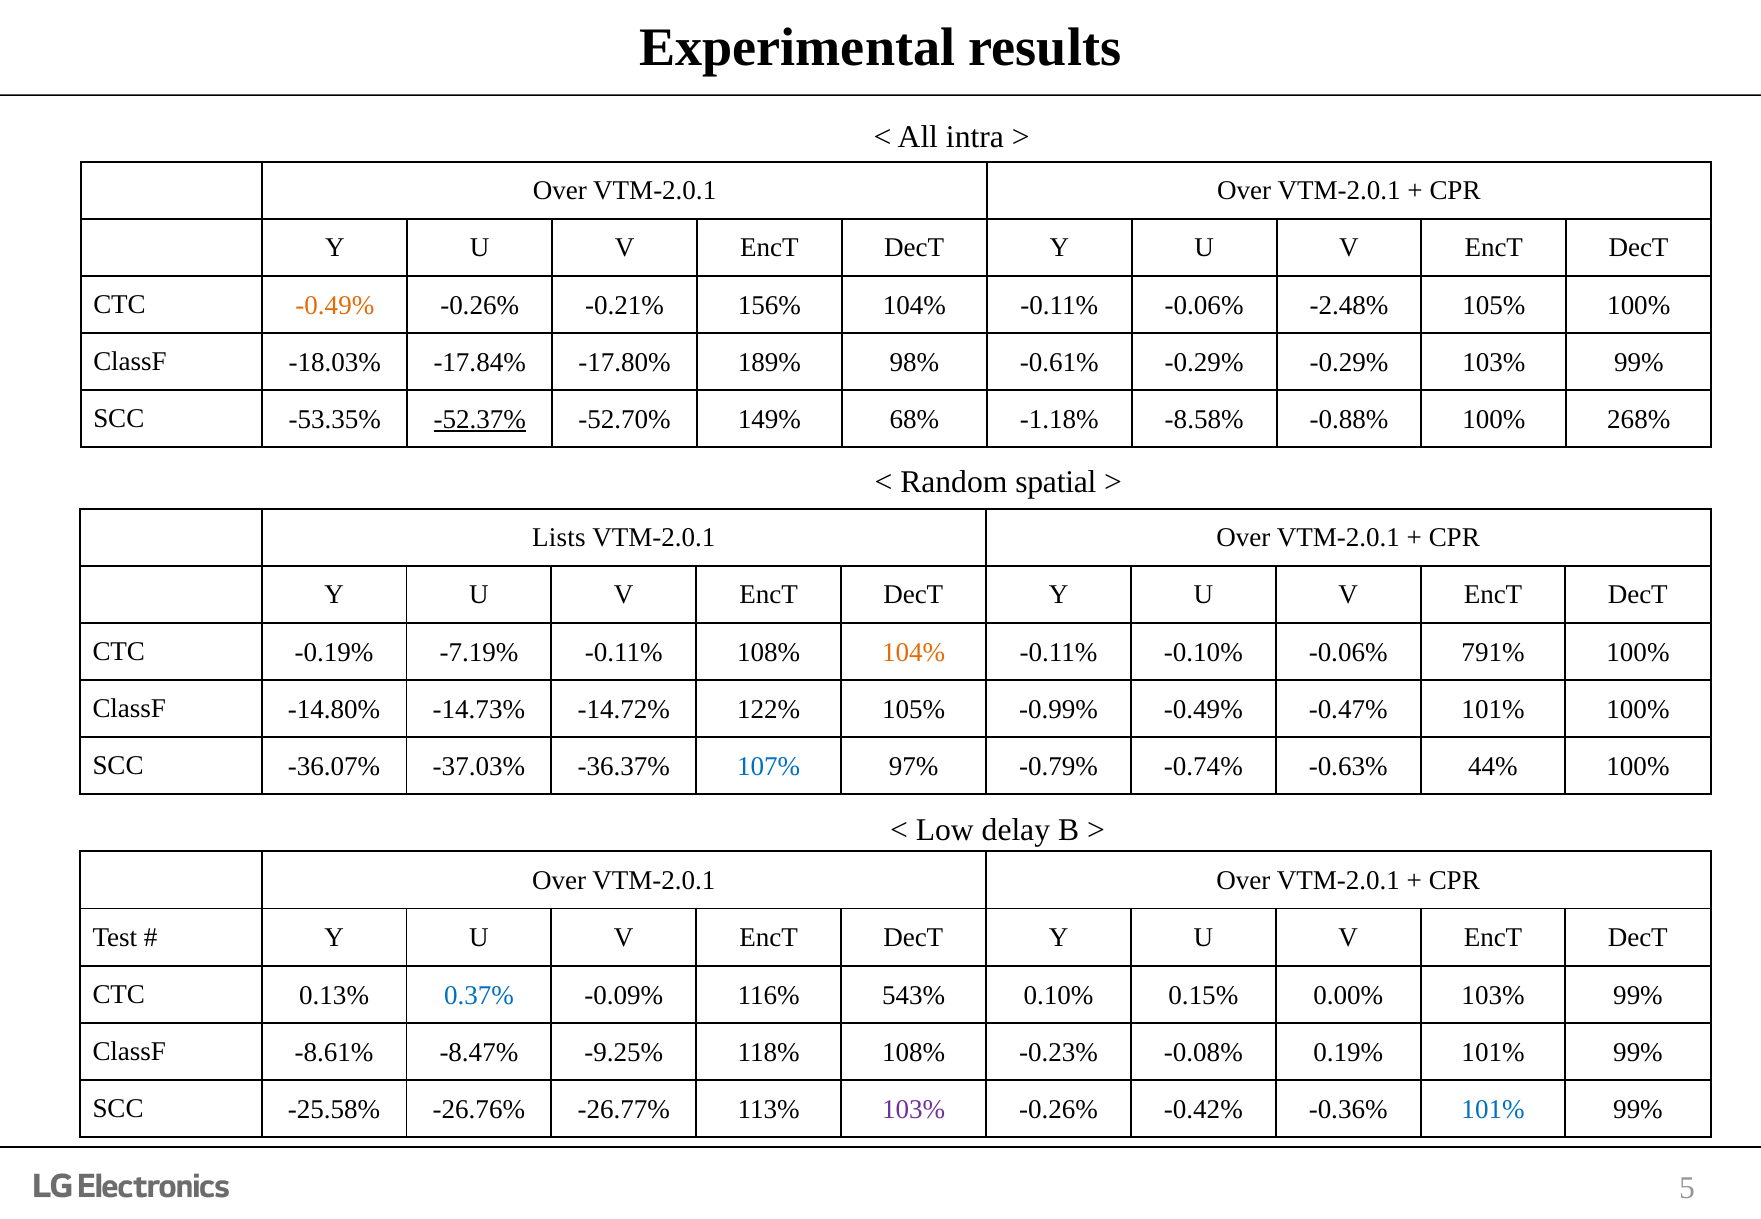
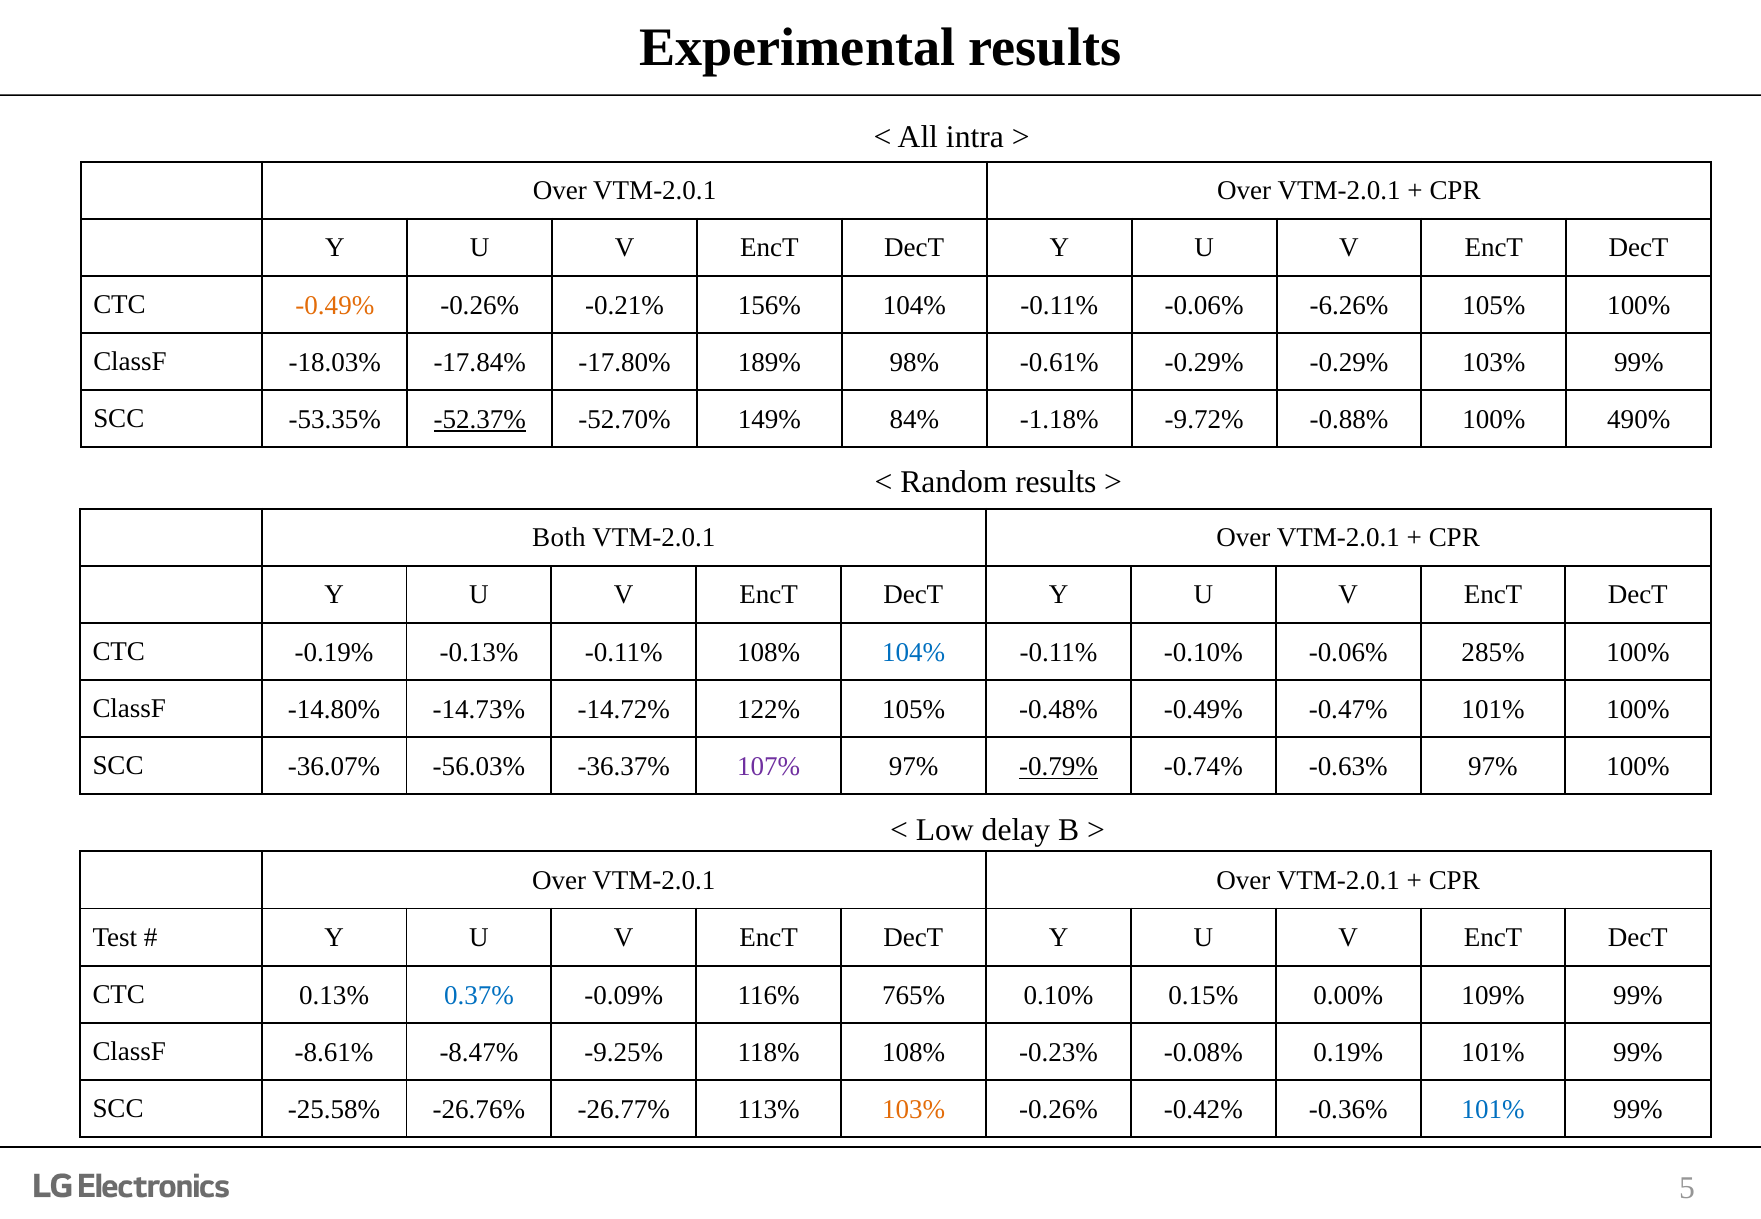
-2.48%: -2.48% -> -6.26% (1349, 306)
68%: 68% -> 84% (914, 420)
-8.58%: -8.58% -> -9.72% (1204, 420)
268%: 268% -> 490% (1639, 420)
Random spatial: spatial -> results (1056, 482)
Lists: Lists -> Both (559, 538)
-7.19%: -7.19% -> -0.13% (479, 653)
104% colour: orange -> blue (914, 653)
791%: 791% -> 285% (1493, 653)
-0.99%: -0.99% -> -0.48% (1059, 710)
-37.03%: -37.03% -> -56.03% (479, 767)
107% colour: blue -> purple (769, 767)
-0.79% underline: none -> present (1059, 767)
-0.63% 44%: 44% -> 97% (1493, 767)
543%: 543% -> 765% (914, 995)
0.00% 103%: 103% -> 109% (1493, 995)
103% colour: purple -> orange (914, 1109)
